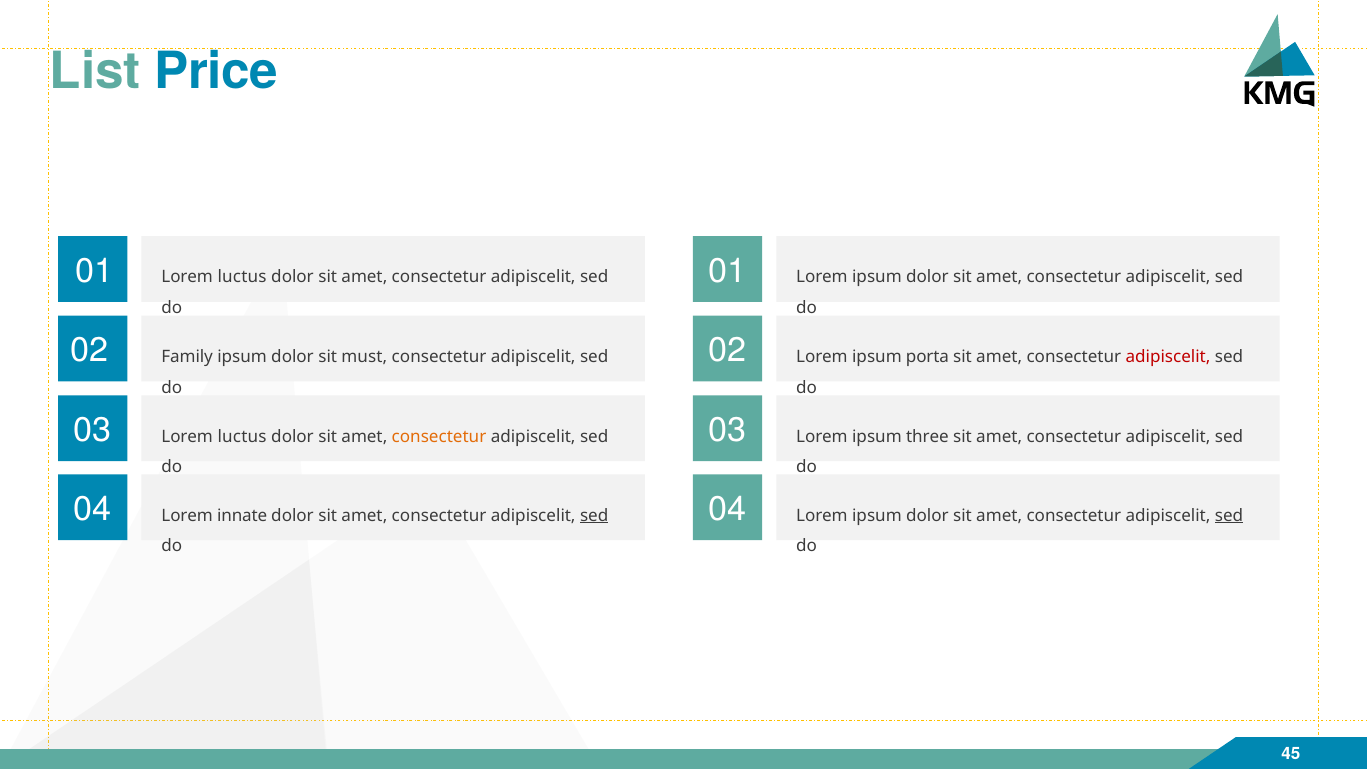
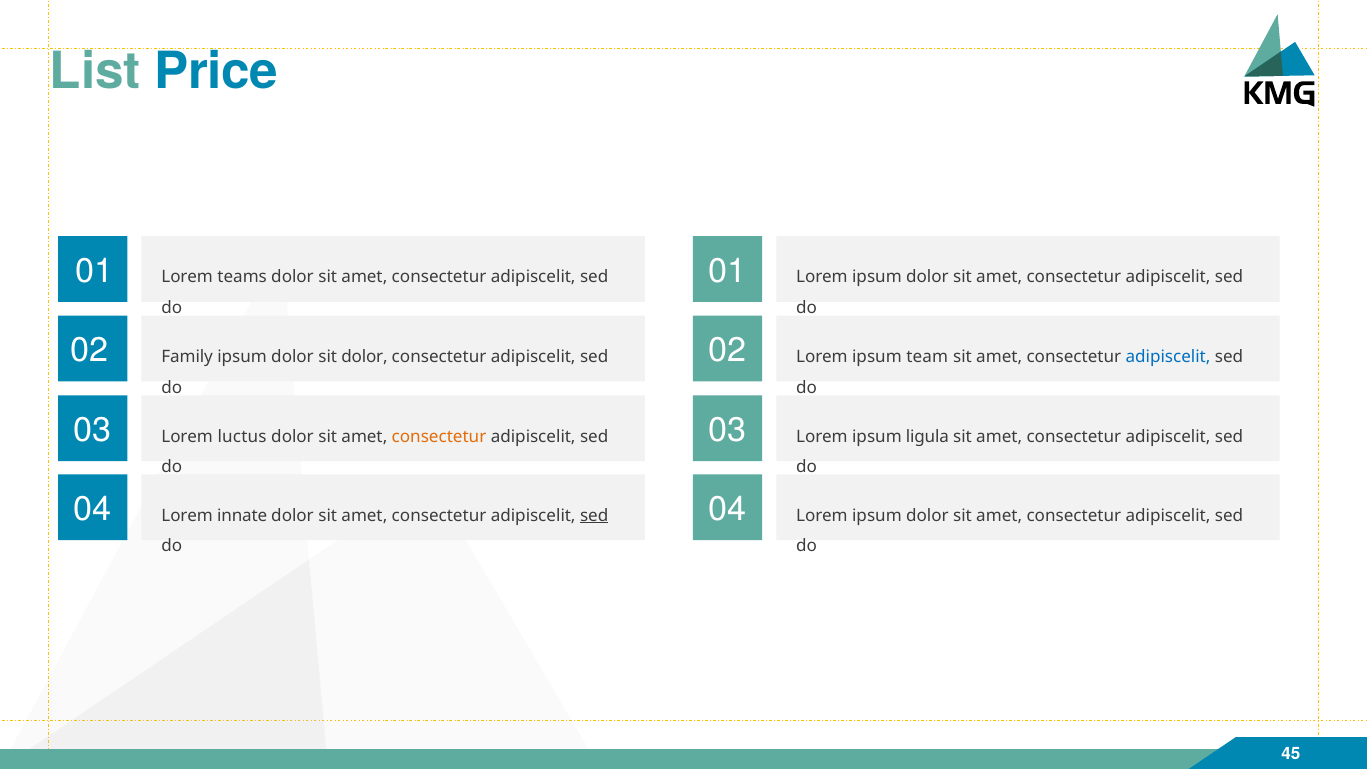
luctus: luctus -> teams (242, 277)
sit must: must -> dolor (364, 357)
porta: porta -> team (927, 357)
adipiscelit colour: red -> blue (1168, 357)
three: three -> ligula (927, 436)
sed underline: present -> none (1229, 515)
